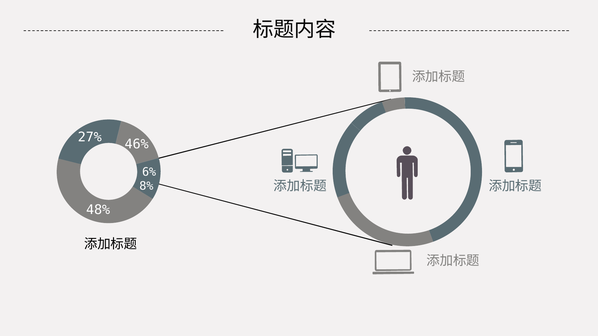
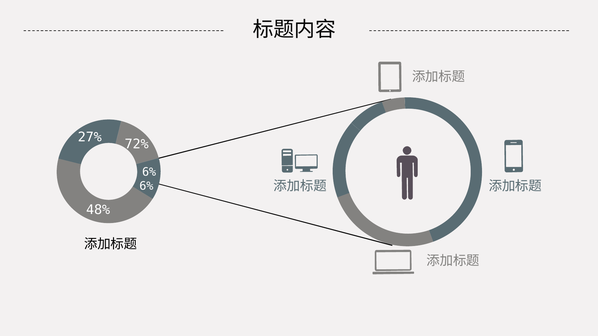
46%: 46% -> 72% (137, 144)
8%: 8% -> 6% (146, 186)
